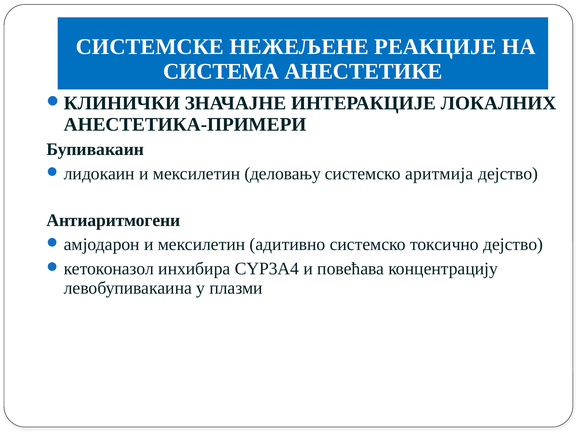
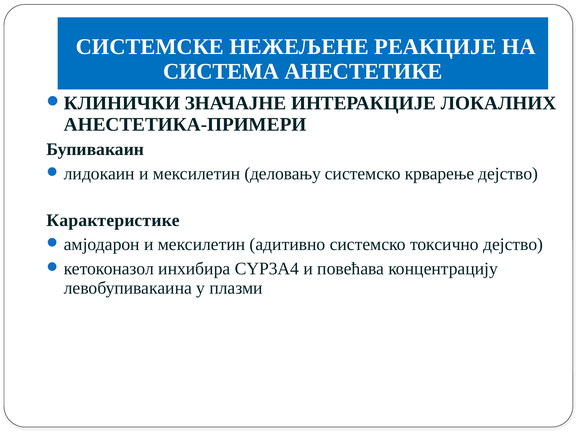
аритмија: аритмија -> крварење (439, 174)
Антиаритмогени: Антиаритмогени -> Карактеристике (113, 220)
